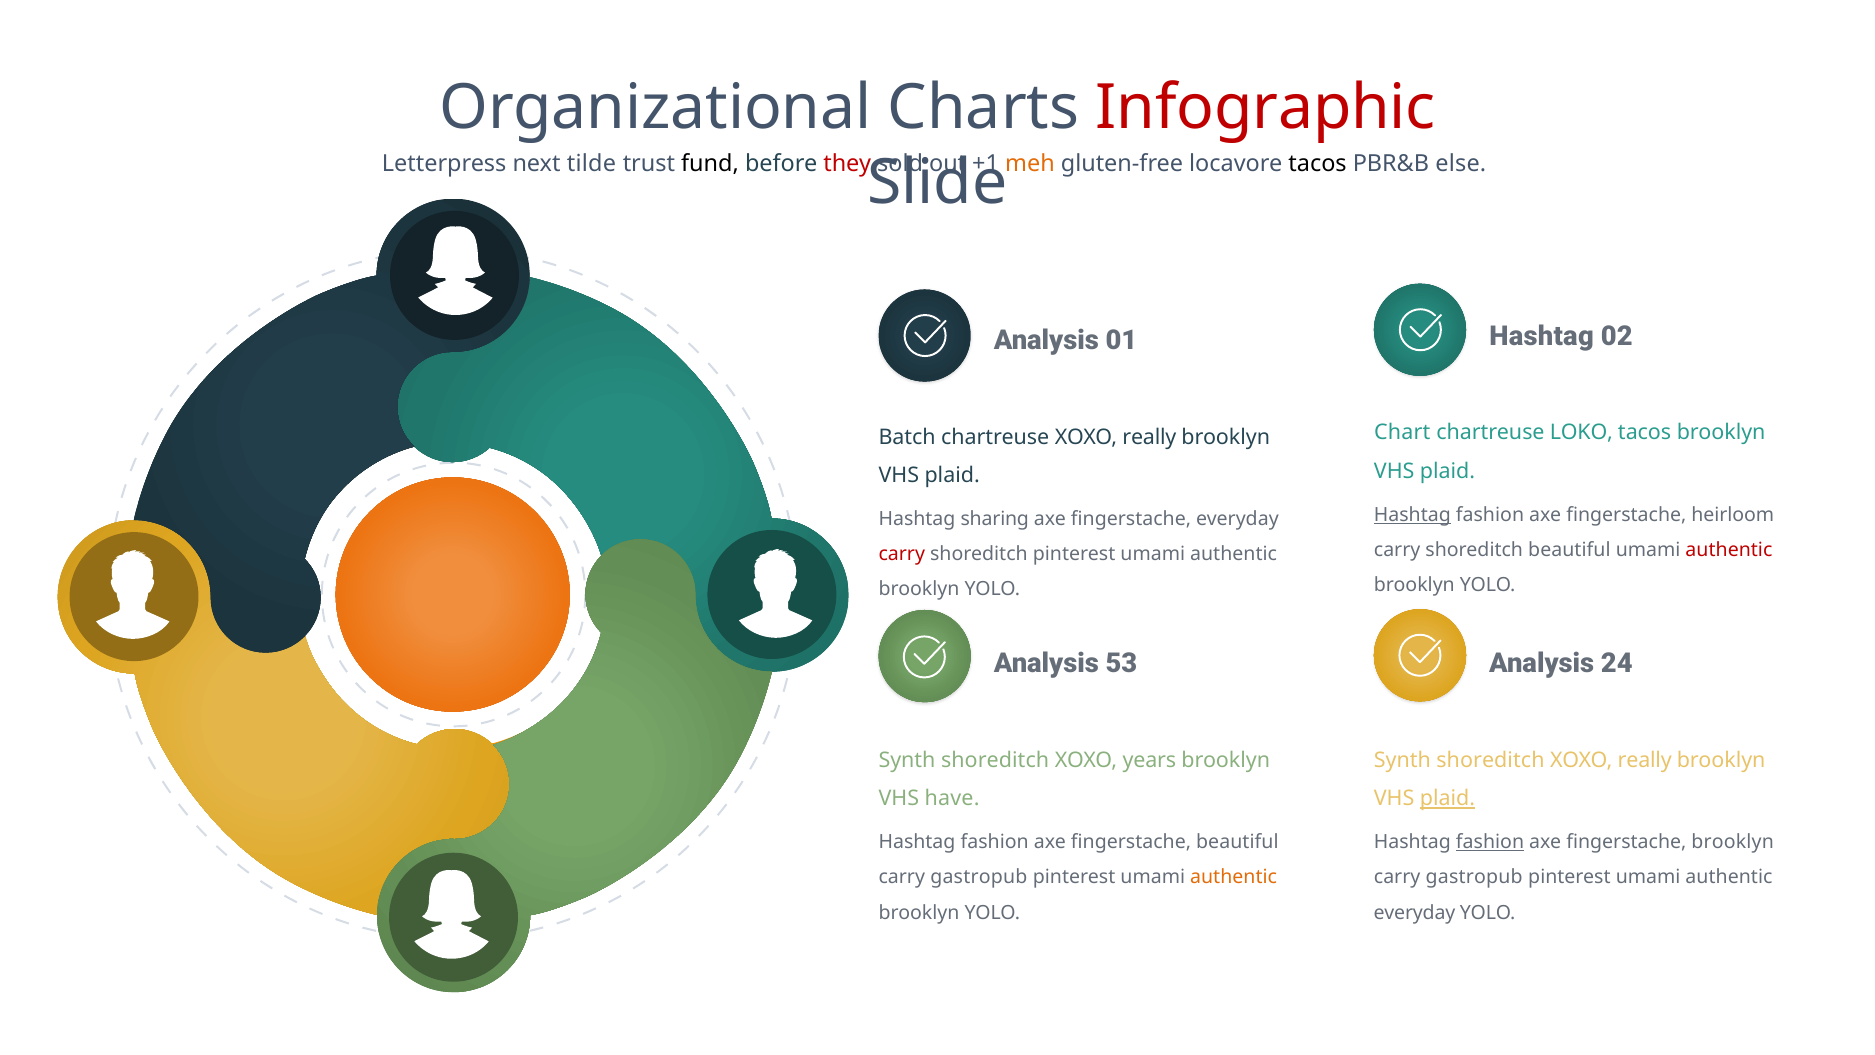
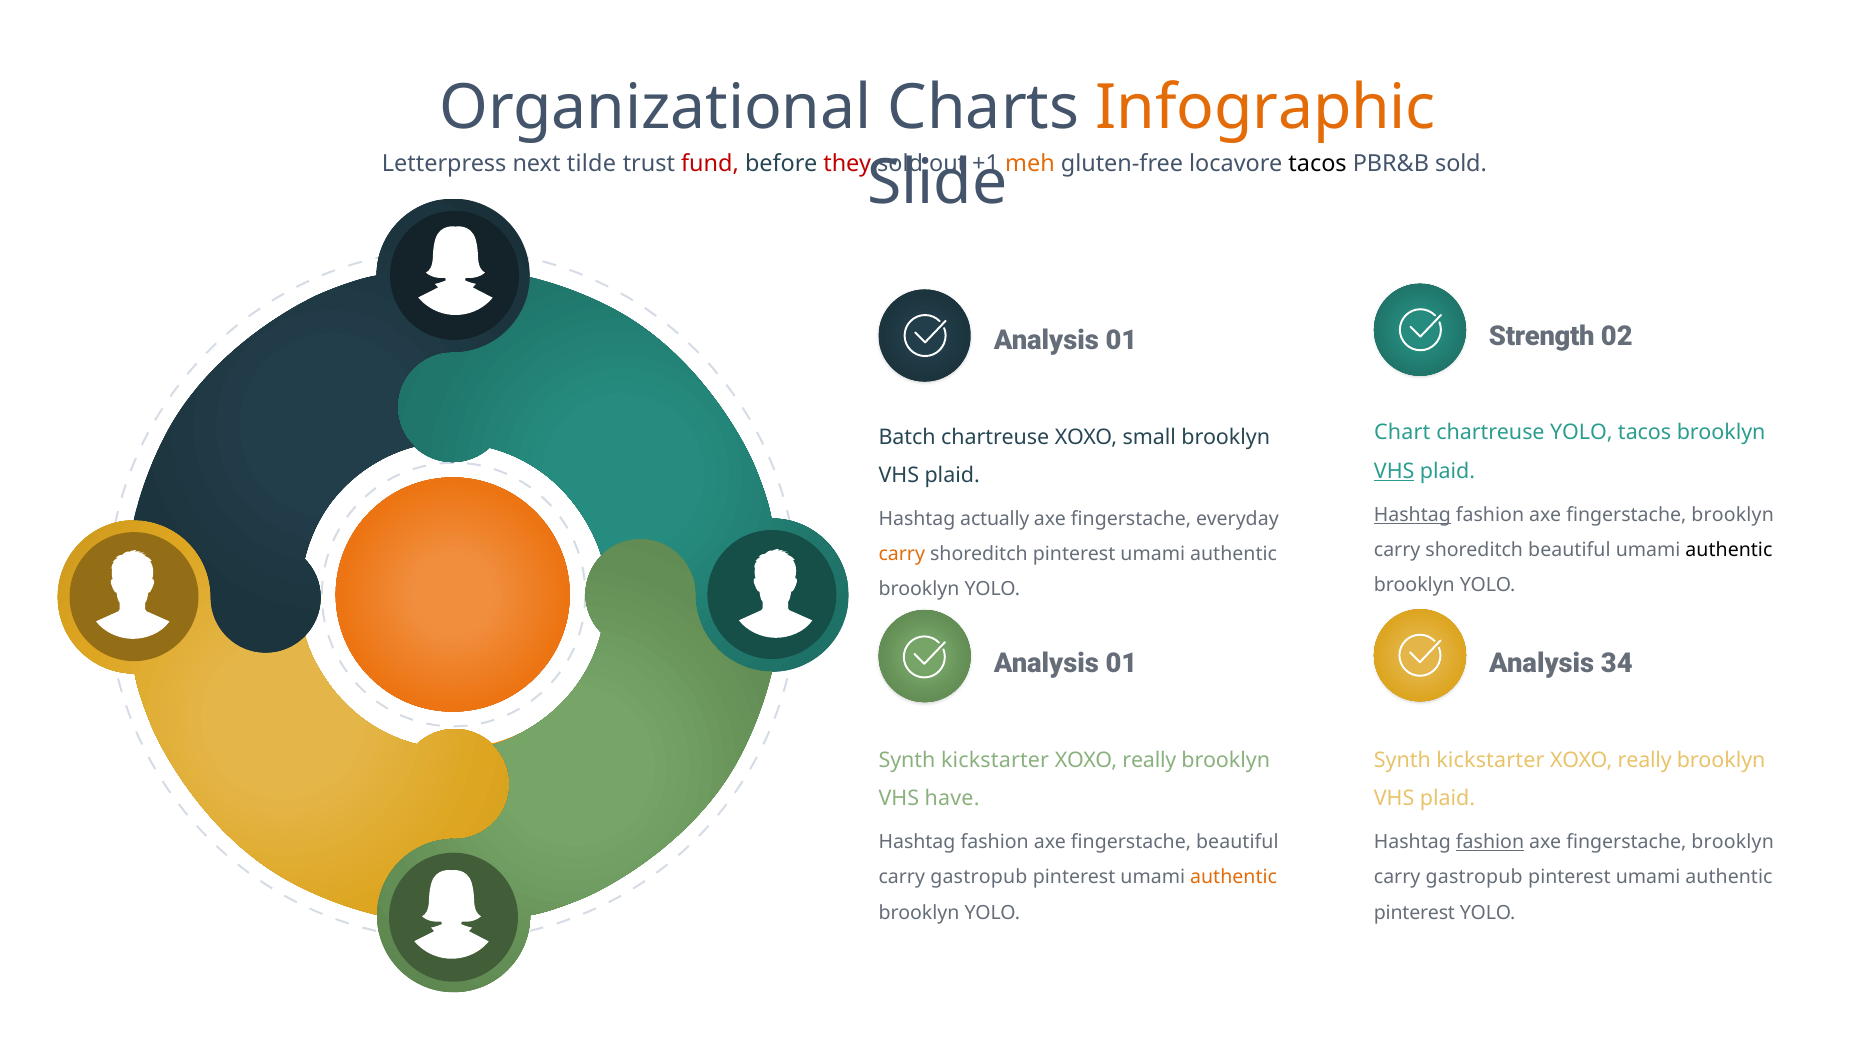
Infographic colour: red -> orange (1266, 108)
fund colour: black -> red (710, 164)
PBR&B else: else -> sold (1461, 164)
Hashtag: Hashtag -> Strength (1542, 336)
chartreuse LOKO: LOKO -> YOLO (1581, 433)
chartreuse XOXO really: really -> small (1149, 437)
VHS underline: none -> present (1394, 471)
heirloom: heirloom -> brooklyn (1733, 515)
sharing: sharing -> actually (995, 519)
authentic colour: red -> black (1729, 550)
carry colour: red -> orange (902, 554)
53: 53 -> 01 (1121, 664)
24: 24 -> 34 (1617, 664)
shoreditch: shoreditch -> kickstarter (995, 760)
years: years -> really (1149, 760)
shoreditch: shoreditch -> kickstarter (1490, 760)
plaid underline: present -> none (1448, 798)
everyday: everyday -> pinterest (1414, 912)
